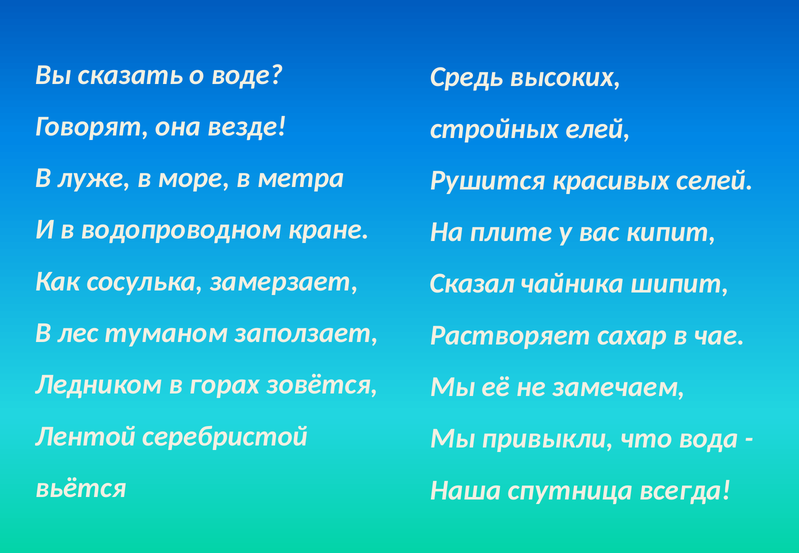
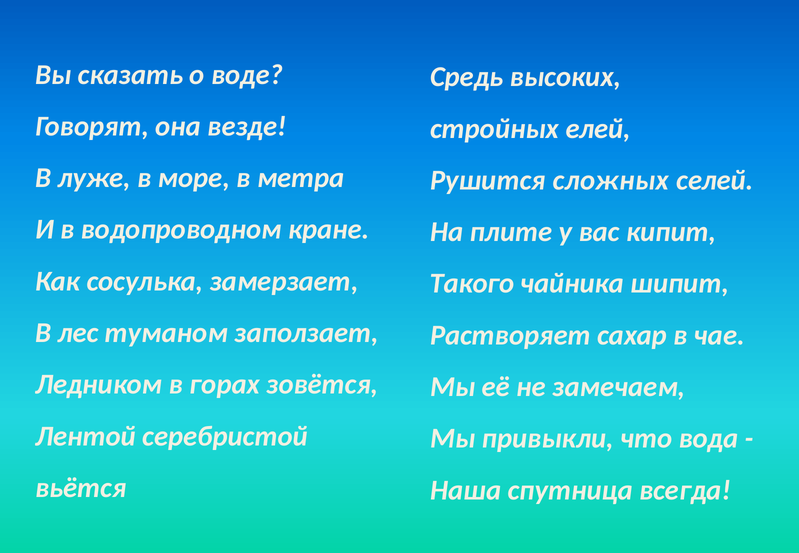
красивых: красивых -> сложных (611, 180)
Сказал: Сказал -> Такого (472, 284)
